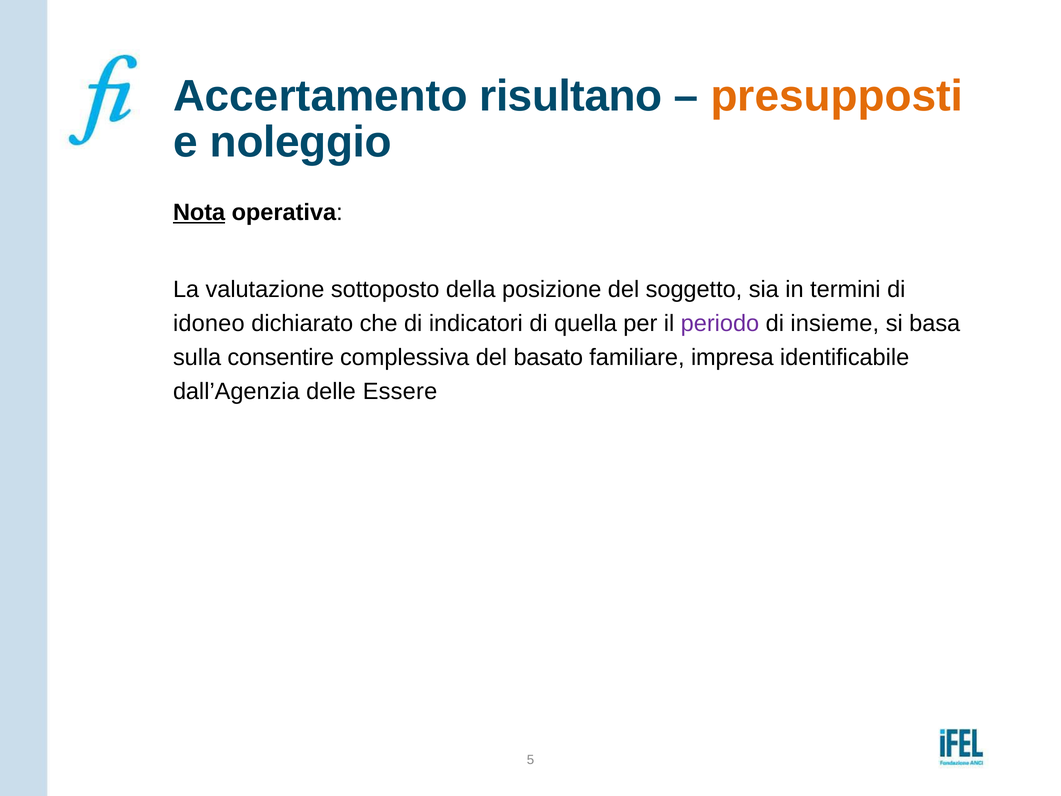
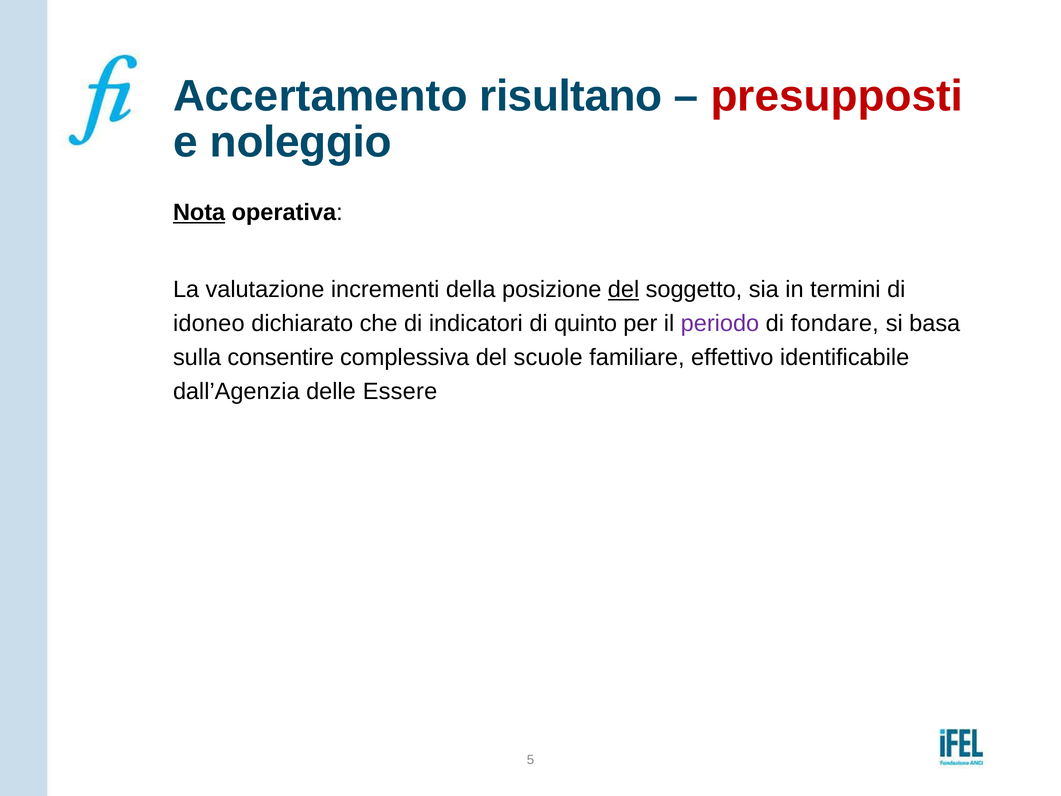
presupposti colour: orange -> red (837, 96)
sottoposto: sottoposto -> incrementi (385, 290)
del underline: none -> present (624, 290)
quella: quella -> quinto (586, 323)
insieme: insieme -> fondare (835, 323)
basato: basato -> scuole (548, 357)
impresa: impresa -> effettivo (732, 357)
